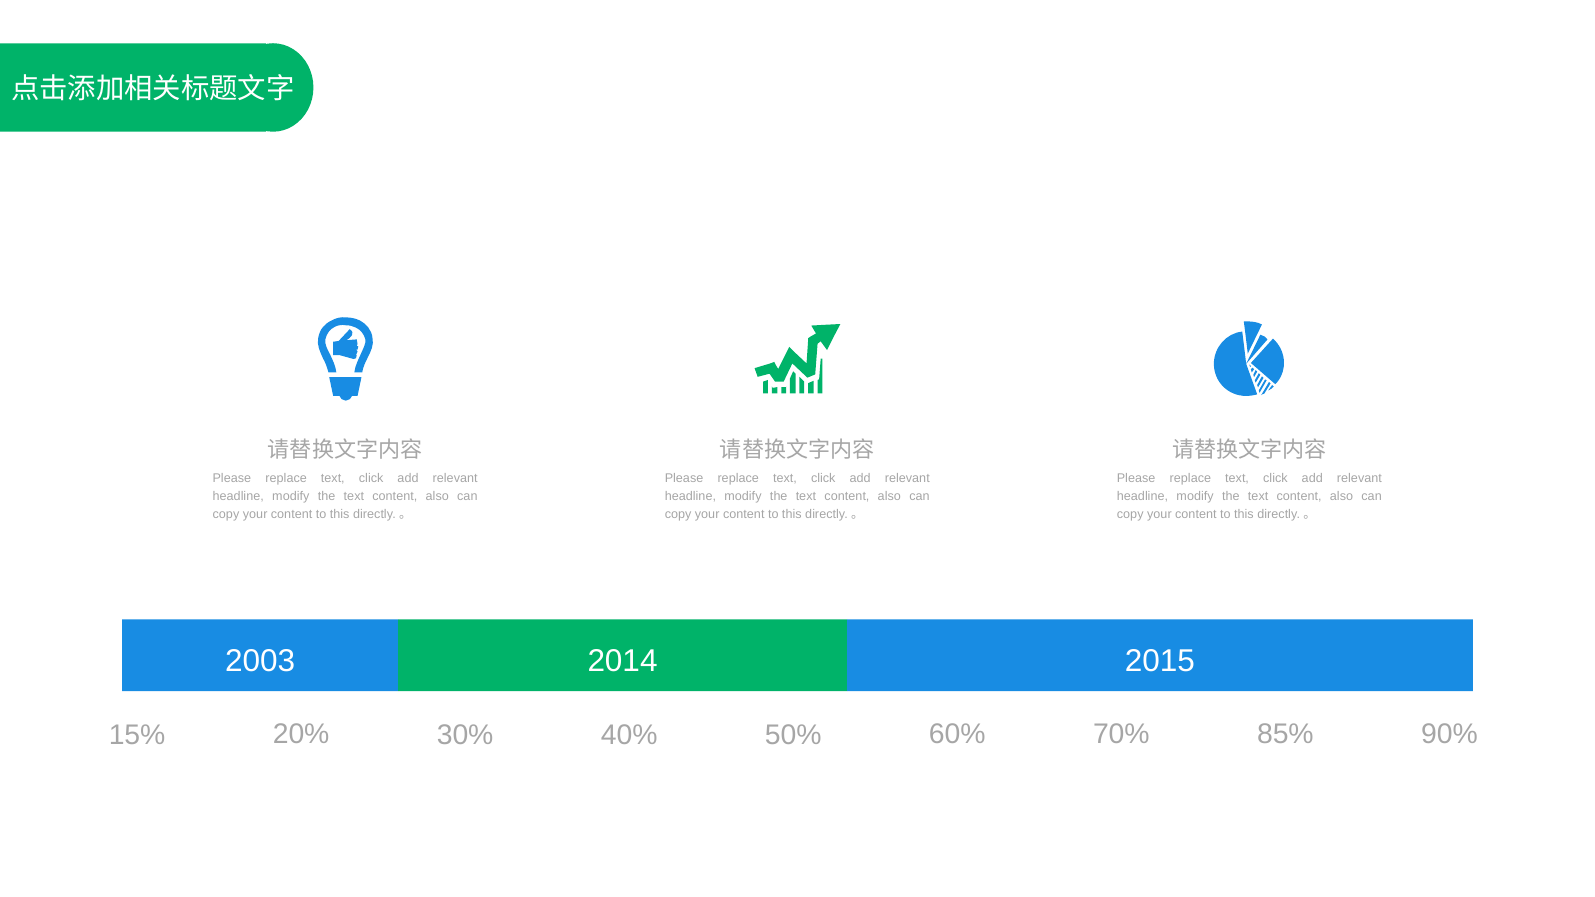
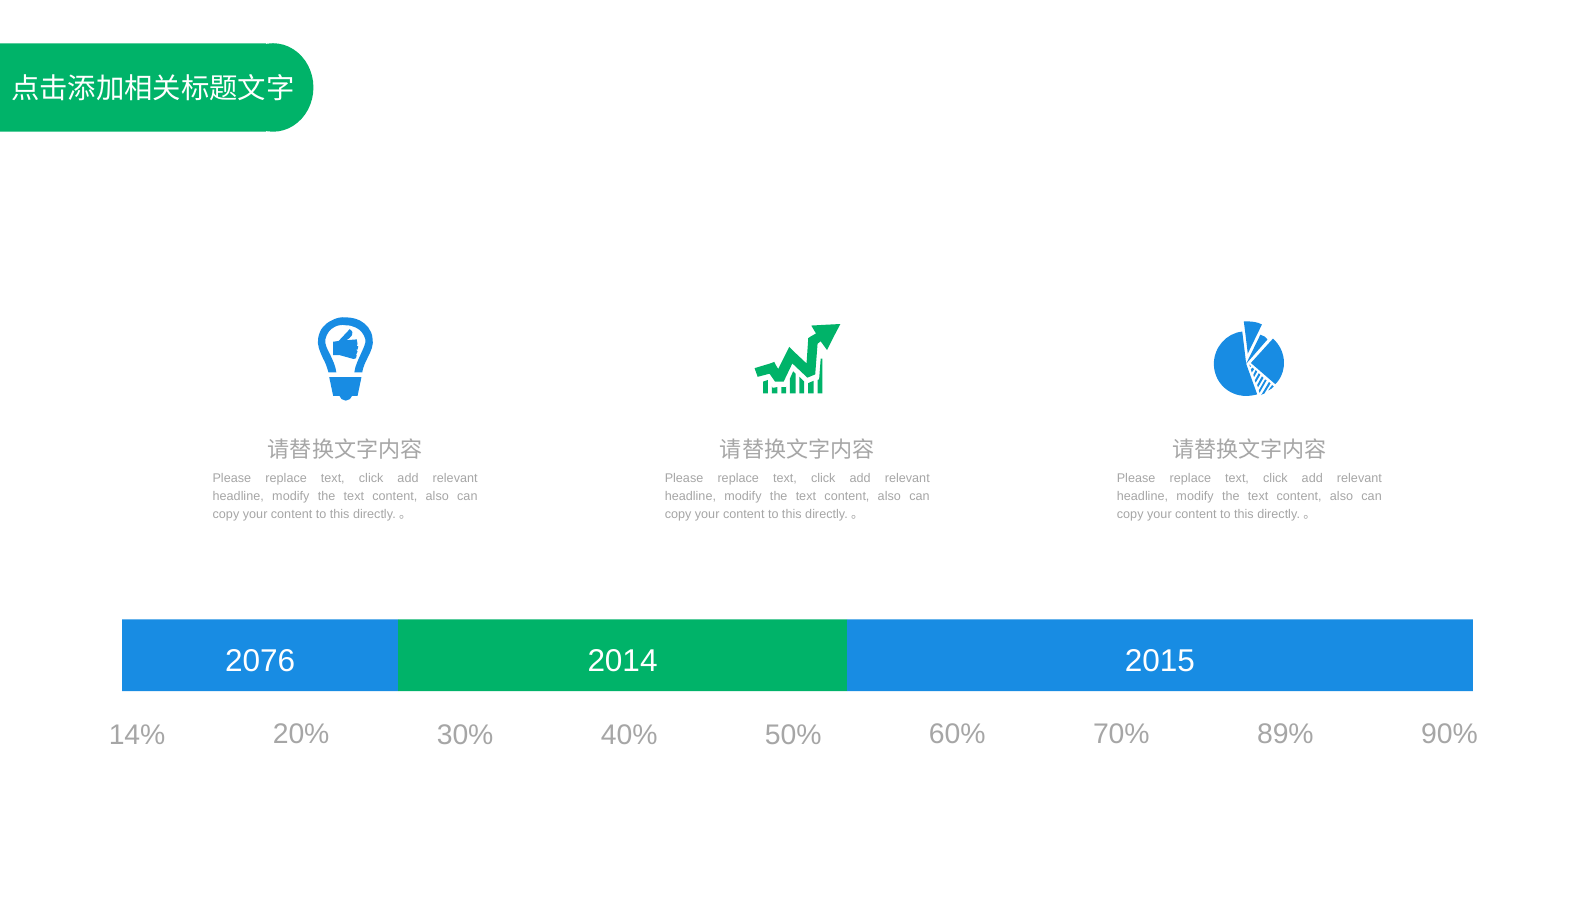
2003: 2003 -> 2076 (260, 661)
15%: 15% -> 14% (137, 735)
85%: 85% -> 89% (1285, 734)
